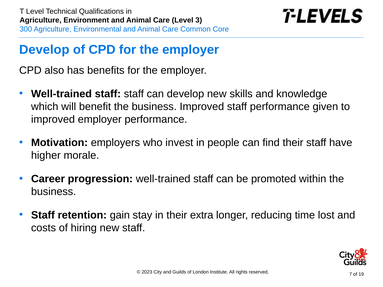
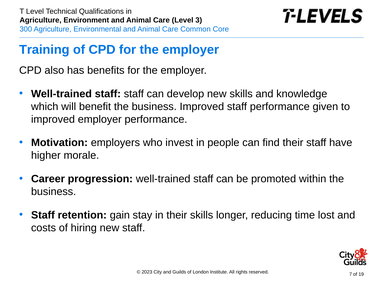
Develop: Develop -> Training (44, 50)
their extra: extra -> skills (202, 215)
